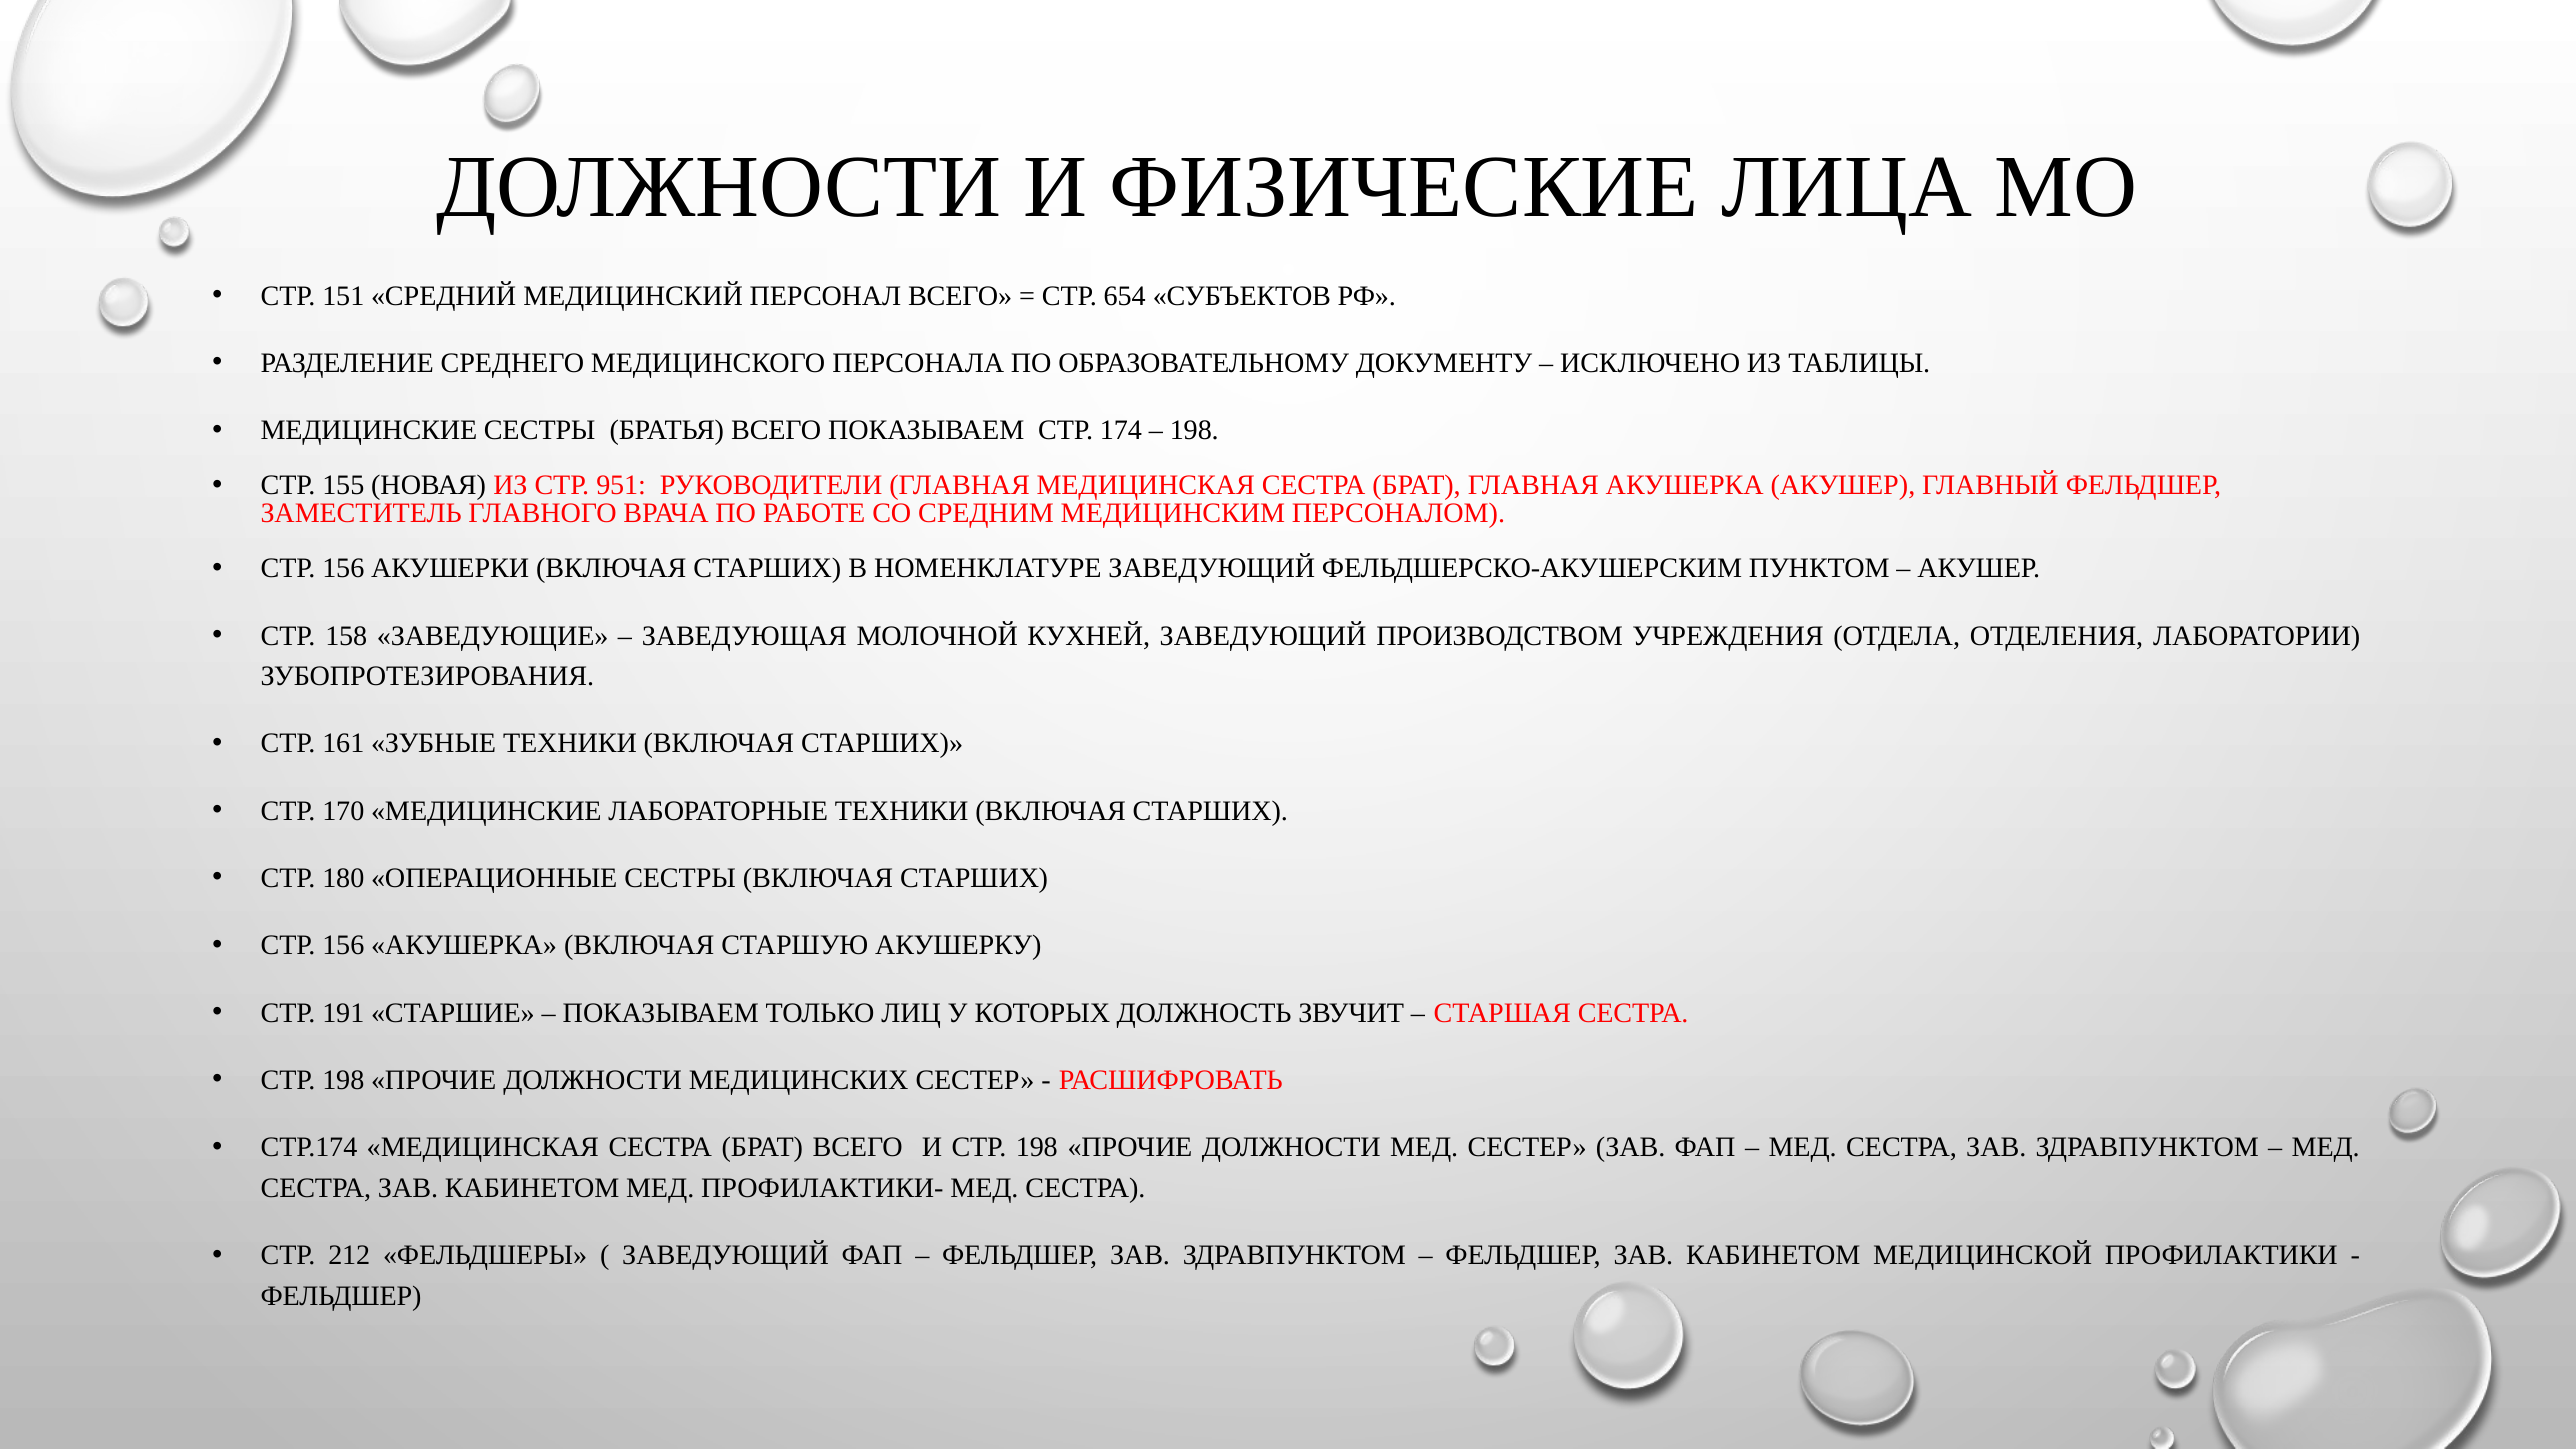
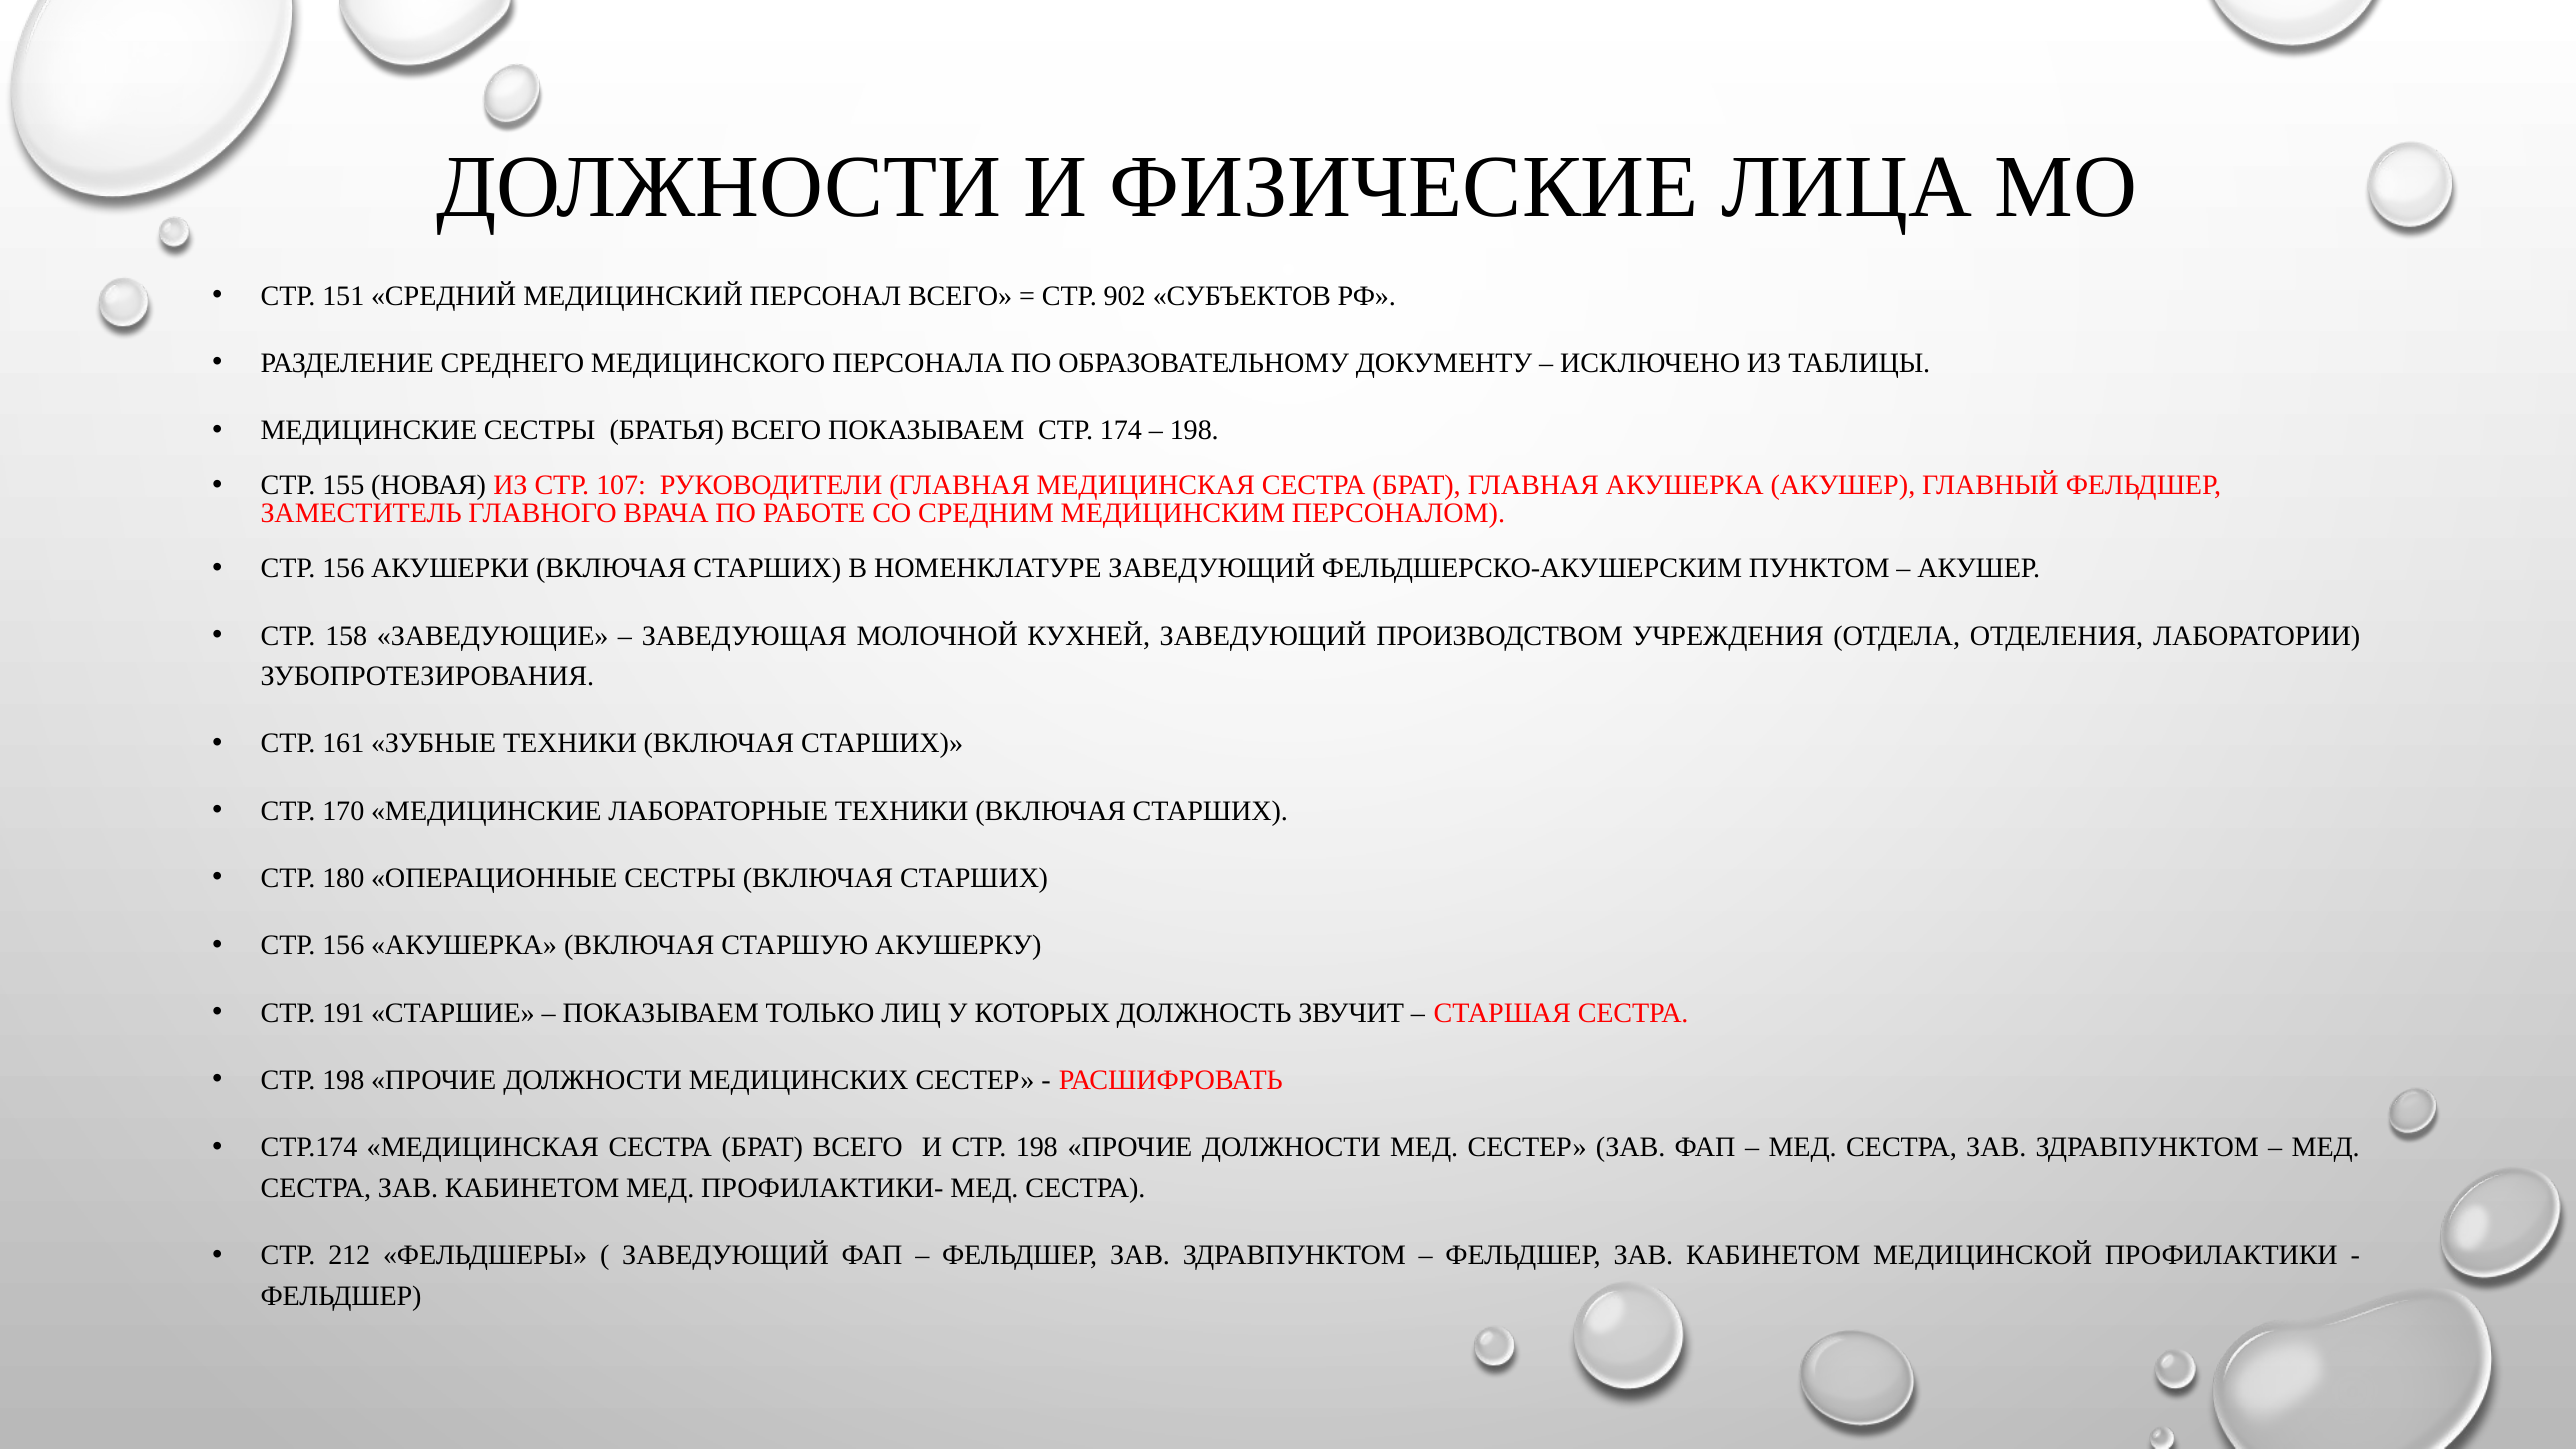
654: 654 -> 902 (1125, 296)
951: 951 -> 107 (621, 485)
